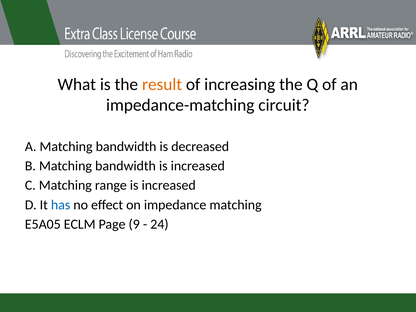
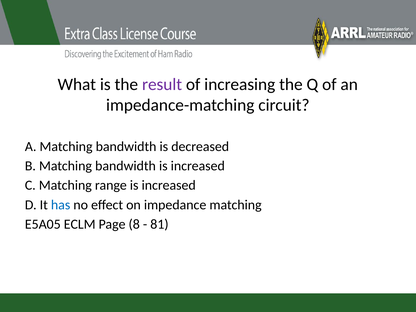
result colour: orange -> purple (162, 84)
9: 9 -> 8 (134, 224)
24: 24 -> 81 (159, 224)
